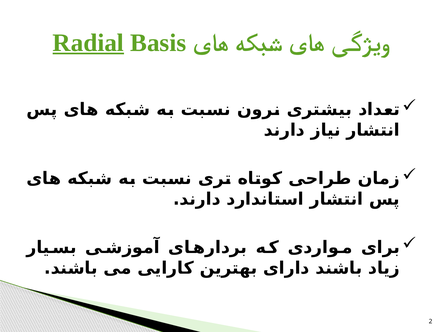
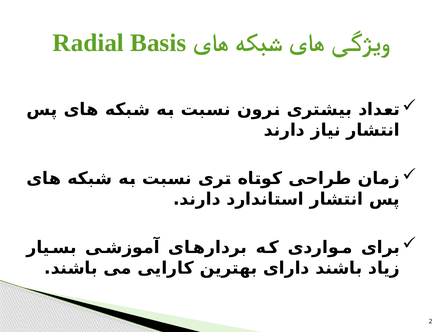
Radial underline: present -> none (88, 43)
